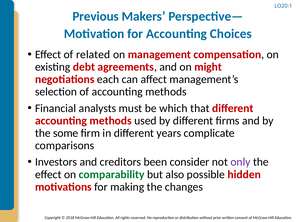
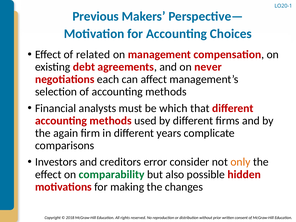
might: might -> never (208, 67)
some: some -> again (66, 133)
been: been -> error (155, 162)
only colour: purple -> orange (240, 162)
